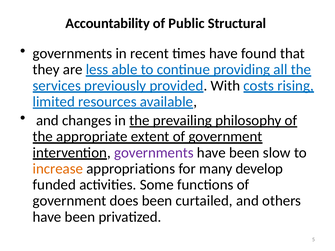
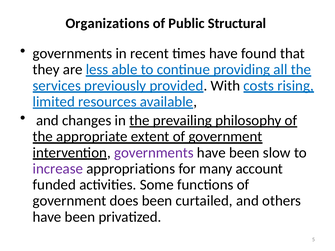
Accountability: Accountability -> Organizations (108, 23)
increase colour: orange -> purple (58, 169)
develop: develop -> account (259, 169)
